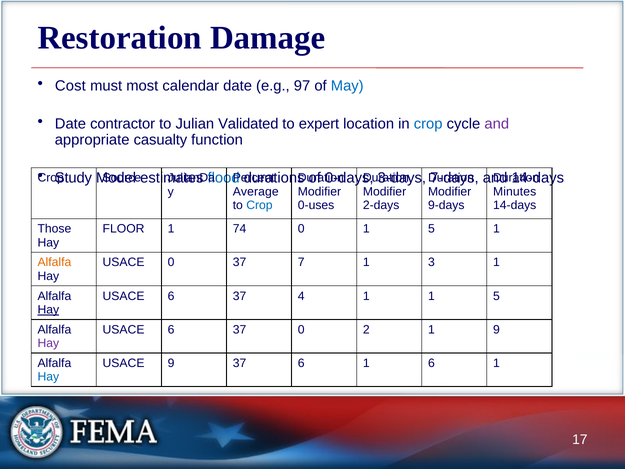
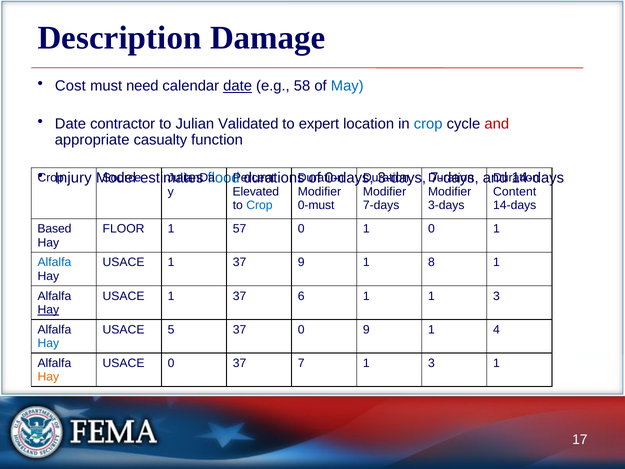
Restoration: Restoration -> Description (120, 38)
most: most -> need (142, 86)
date underline: none -> present (238, 86)
97: 97 -> 58 (302, 86)
and colour: purple -> red (497, 124)
Study: Study -> Injury (73, 178)
Average: Average -> Elevated (256, 191)
Minutes: Minutes -> Content (515, 191)
0-uses: 0-uses -> 0-must (316, 205)
2-days: 2-days -> 7-days (381, 205)
9-days: 9-days -> 3-days (446, 205)
Those: Those -> Based (54, 229)
74: 74 -> 57 (240, 229)
0 1 5: 5 -> 0 (431, 229)
Alfalfa colour: orange -> blue (54, 262)
0: 0 -> 1 (171, 262)
37 7: 7 -> 9 (301, 262)
3: 3 -> 8 (431, 262)
6: 6 -> 1 (171, 296)
4: 4 -> 6 (301, 296)
1 1 5: 5 -> 3 (496, 296)
6: 6 -> 5 (171, 329)
0 2: 2 -> 9 (366, 329)
1 9: 9 -> 4 (496, 329)
Hay colour: purple -> blue (48, 343)
USACE 9: 9 -> 0 (171, 363)
37 6: 6 -> 7 (301, 363)
6: 6 -> 3 (431, 363)
Hay colour: blue -> orange (48, 377)
